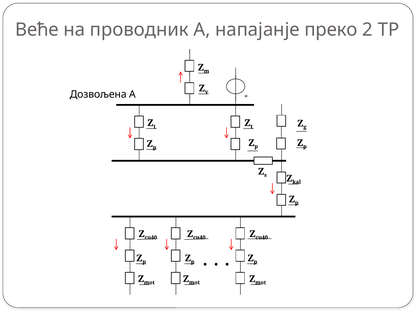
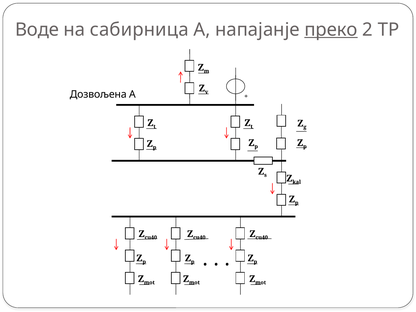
Веће: Веће -> Воде (37, 30)
проводник: проводник -> сабирница (139, 30)
преко underline: none -> present (331, 30)
